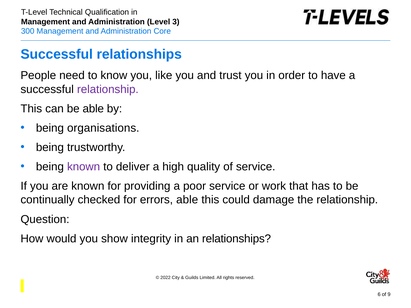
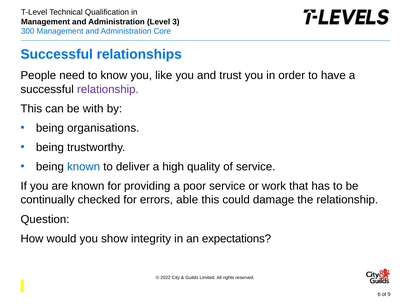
be able: able -> with (93, 109)
known colour: purple -> blue (84, 167)
an relationships: relationships -> expectations (237, 239)
